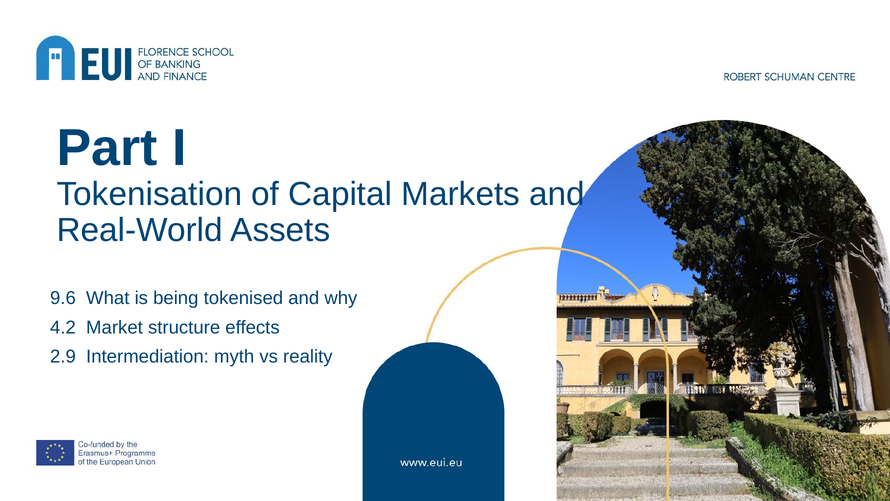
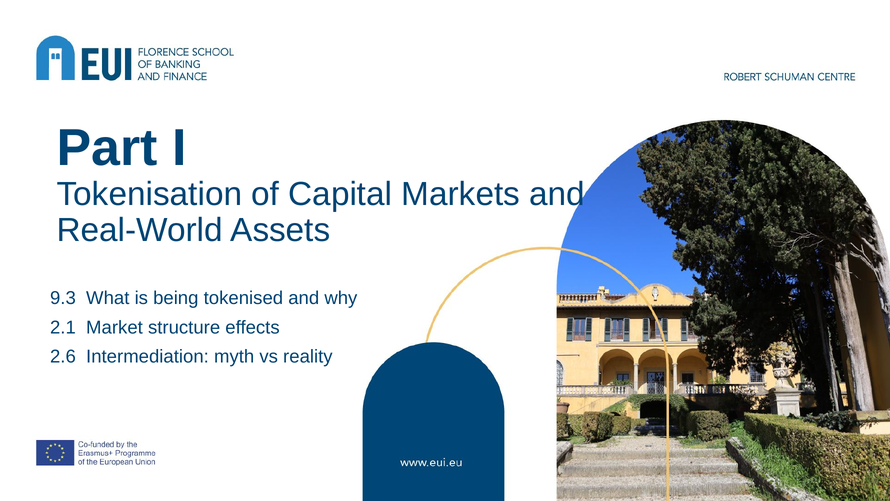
9.6: 9.6 -> 9.3 (63, 298)
4.2: 4.2 -> 2.1 (63, 327)
2.9: 2.9 -> 2.6 (63, 357)
